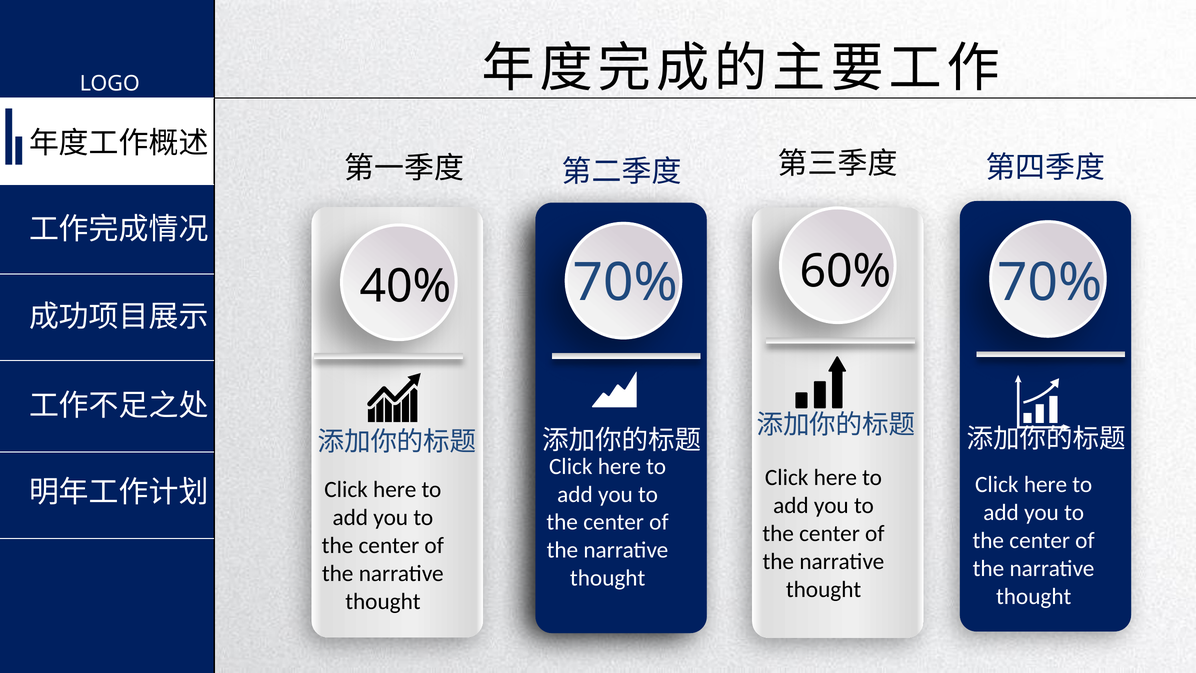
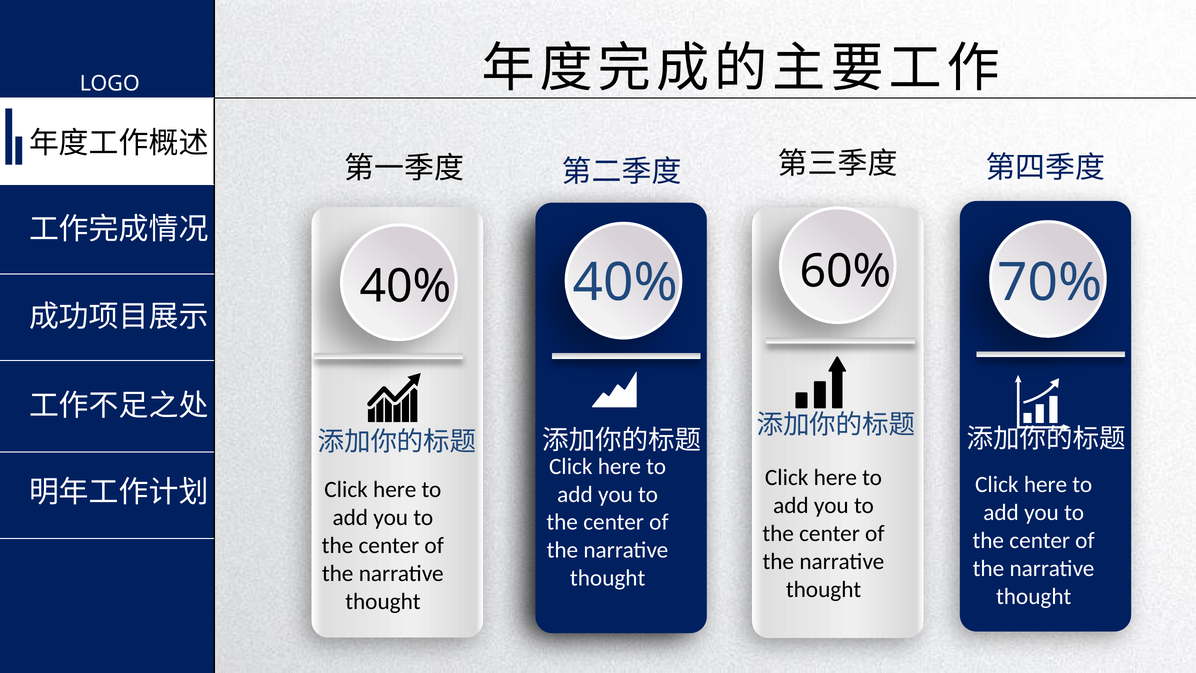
40% 70%: 70% -> 40% (625, 283)
